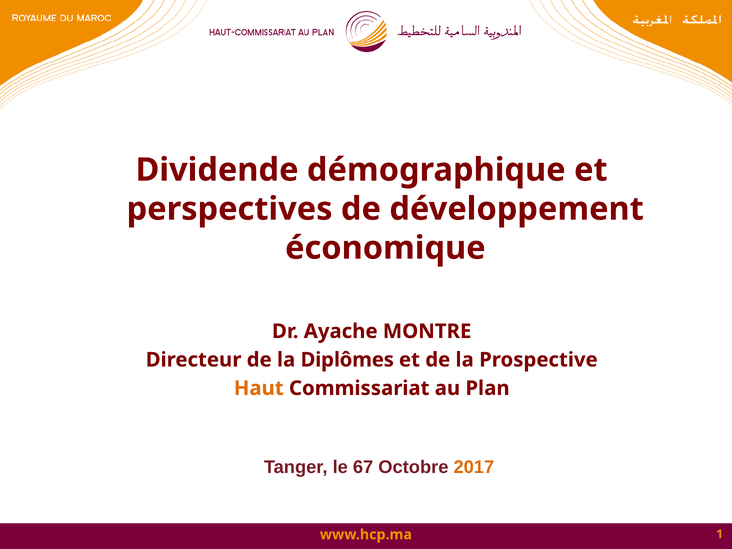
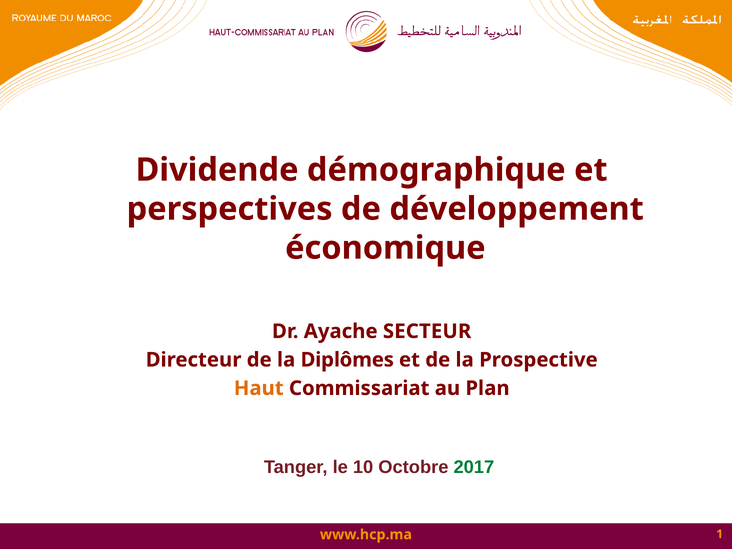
MONTRE: MONTRE -> SECTEUR (427, 331)
67: 67 -> 10 (363, 467)
2017 colour: orange -> green (474, 467)
